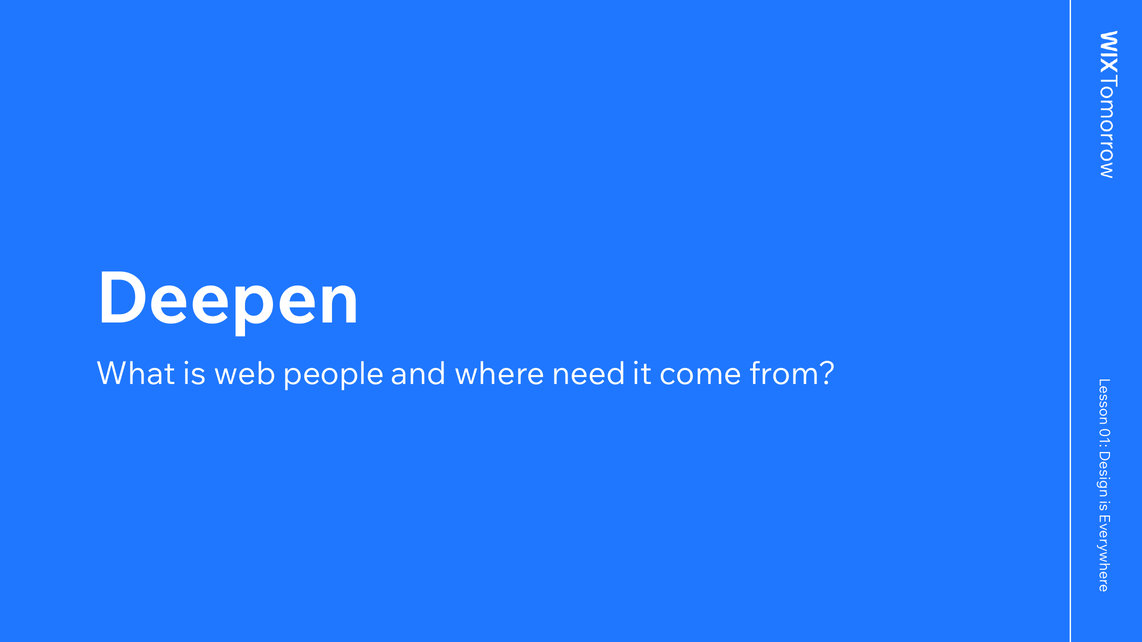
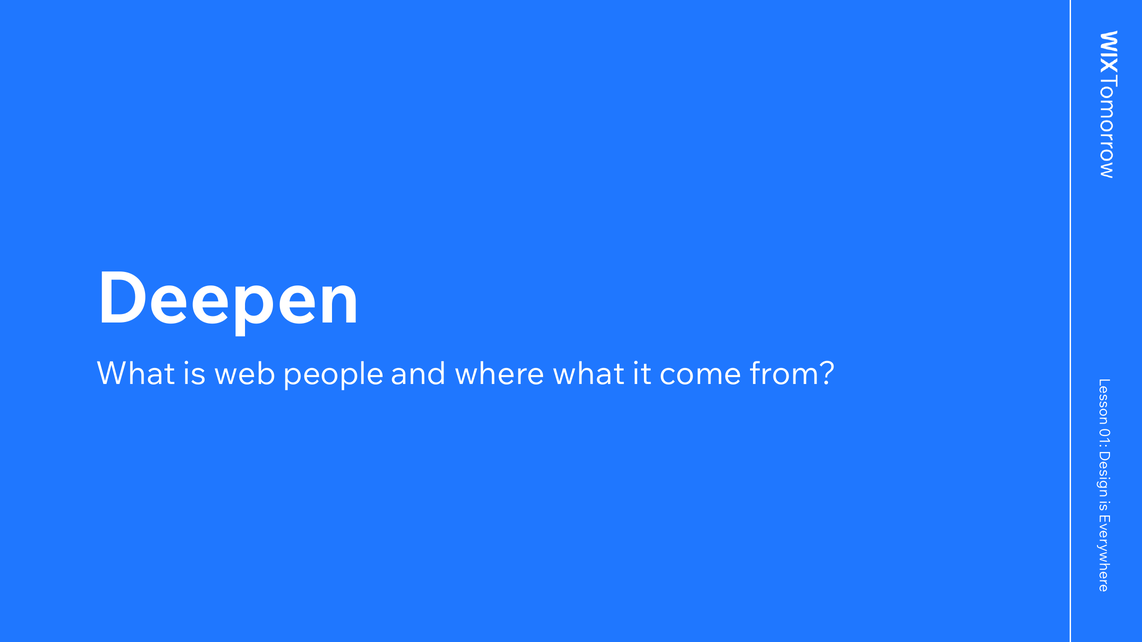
where need: need -> what (589, 374)
